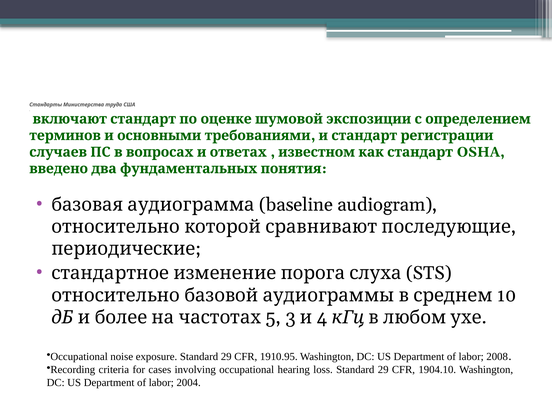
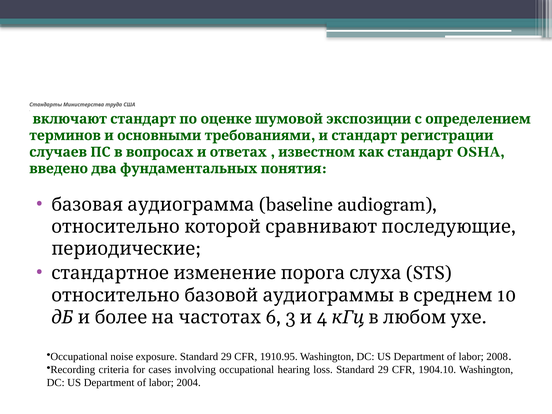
5: 5 -> 6 (273, 317)
